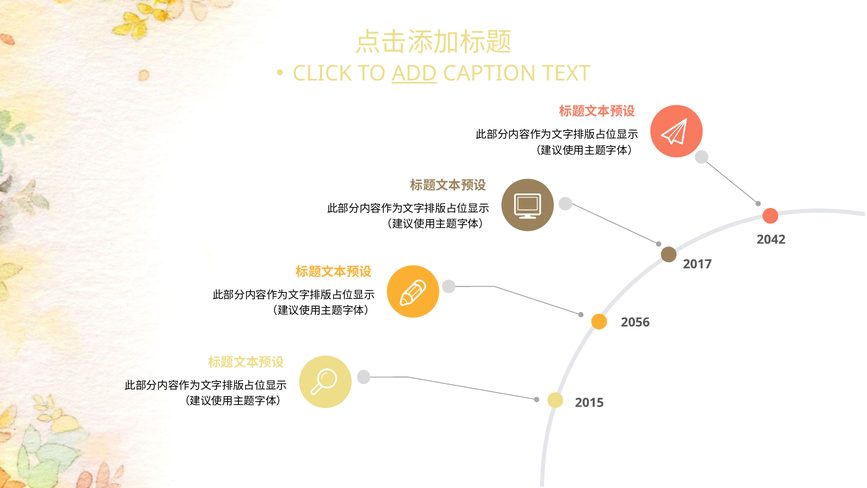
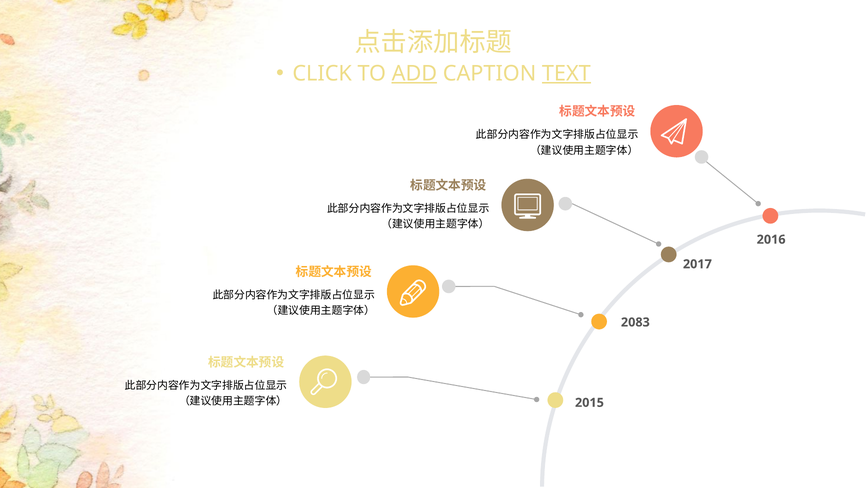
TEXT underline: none -> present (566, 73)
2042: 2042 -> 2016 (771, 239)
2056: 2056 -> 2083 (635, 322)
